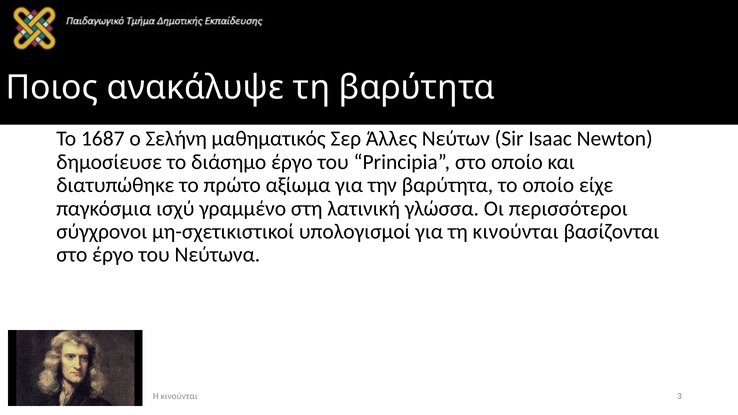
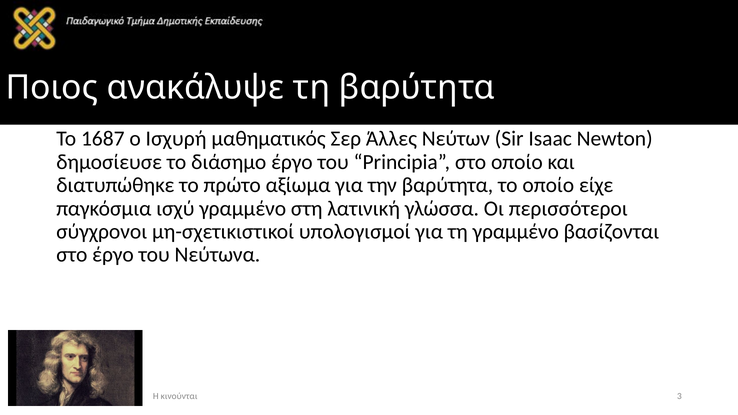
Σελήνη: Σελήνη -> Ισχυρή (176, 139)
τη κινούνται: κινούνται -> γραμμένο (516, 232)
